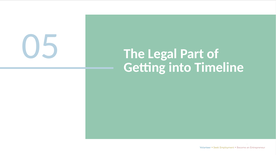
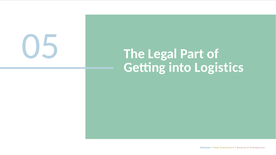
Timeline: Timeline -> Logistics (219, 68)
